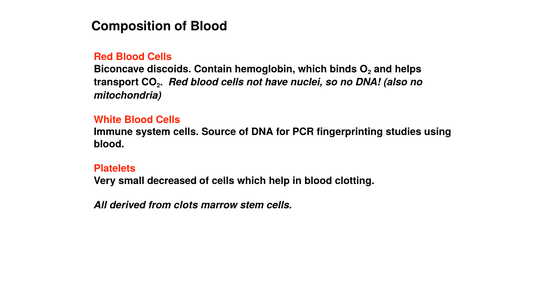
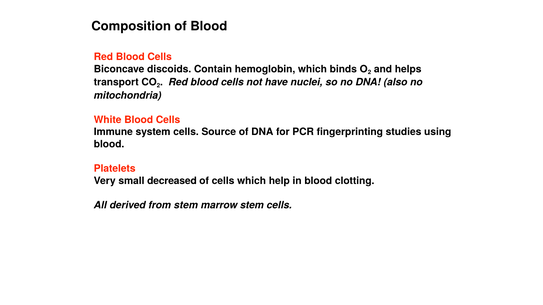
from clots: clots -> stem (186, 205)
